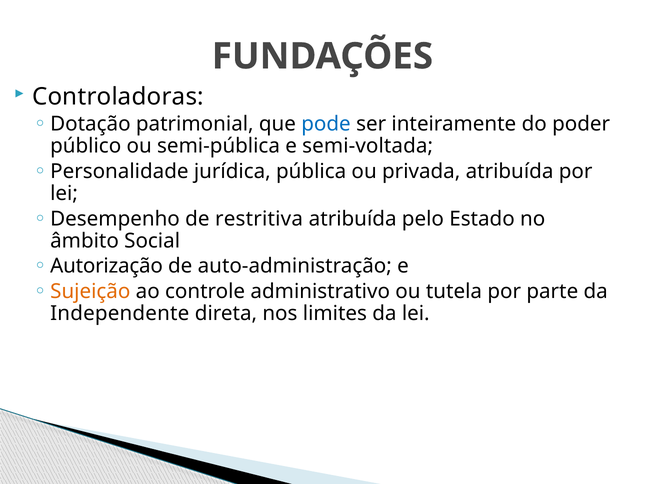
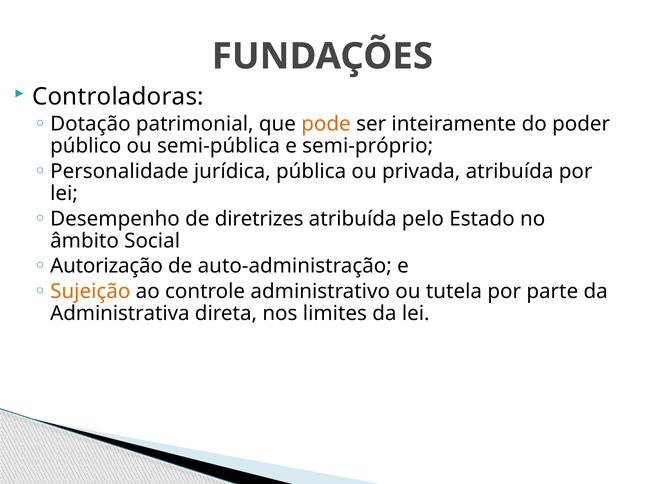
pode colour: blue -> orange (326, 124)
semi-voltada: semi-voltada -> semi-próprio (368, 146)
restritiva: restritiva -> diretrizes (259, 219)
Independente: Independente -> Administrativa (120, 313)
